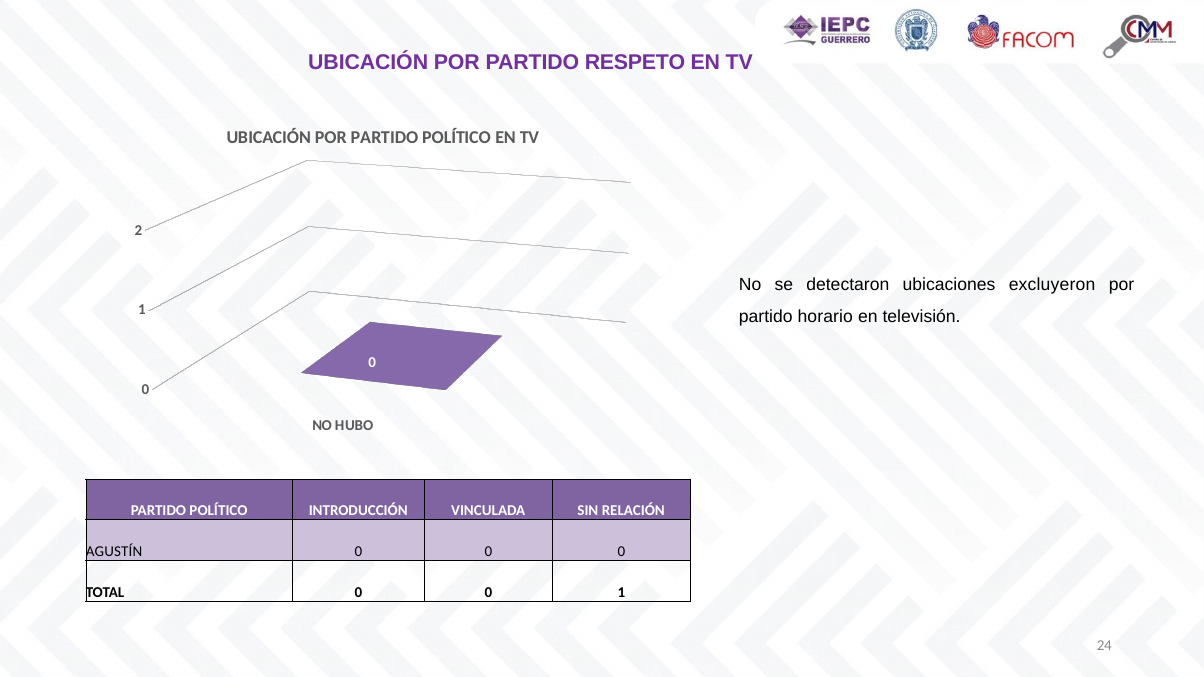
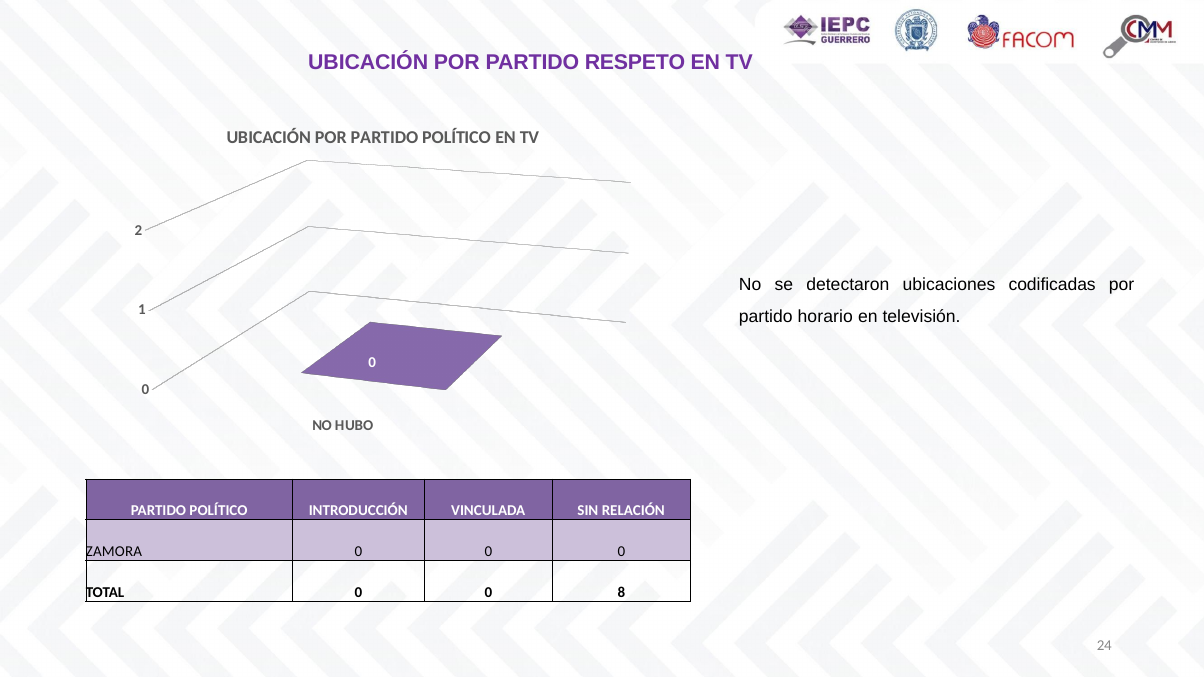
excluyeron: excluyeron -> codificadas (1052, 285)
AGUSTÍN: AGUSTÍN -> ZAMORA (114, 552)
0 0 1: 1 -> 8 (621, 593)
